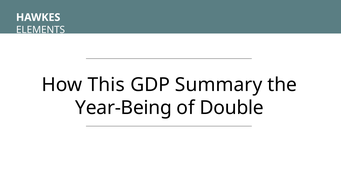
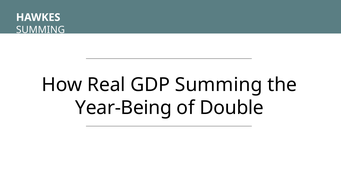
ELEMENTS: ELEMENTS -> SUMMING (40, 30)
This: This -> Real (106, 85)
GDP Summary: Summary -> Summing (219, 85)
